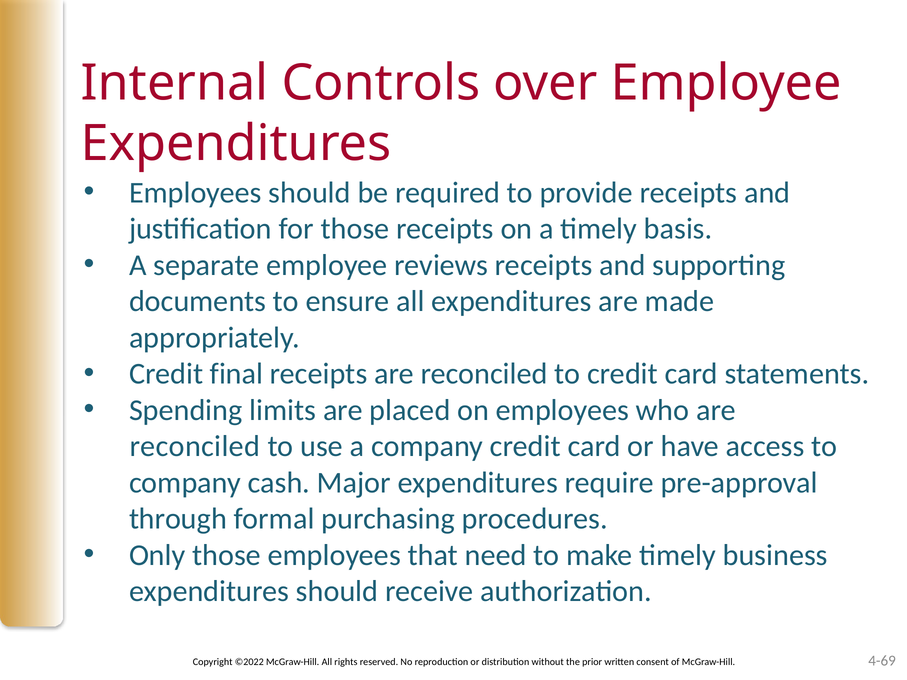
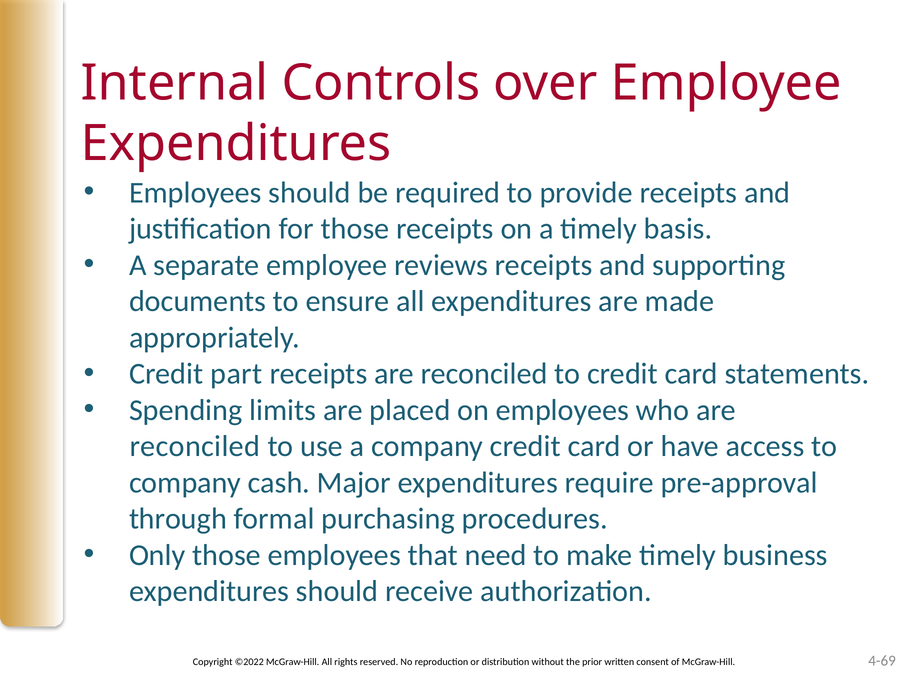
final: final -> part (236, 374)
